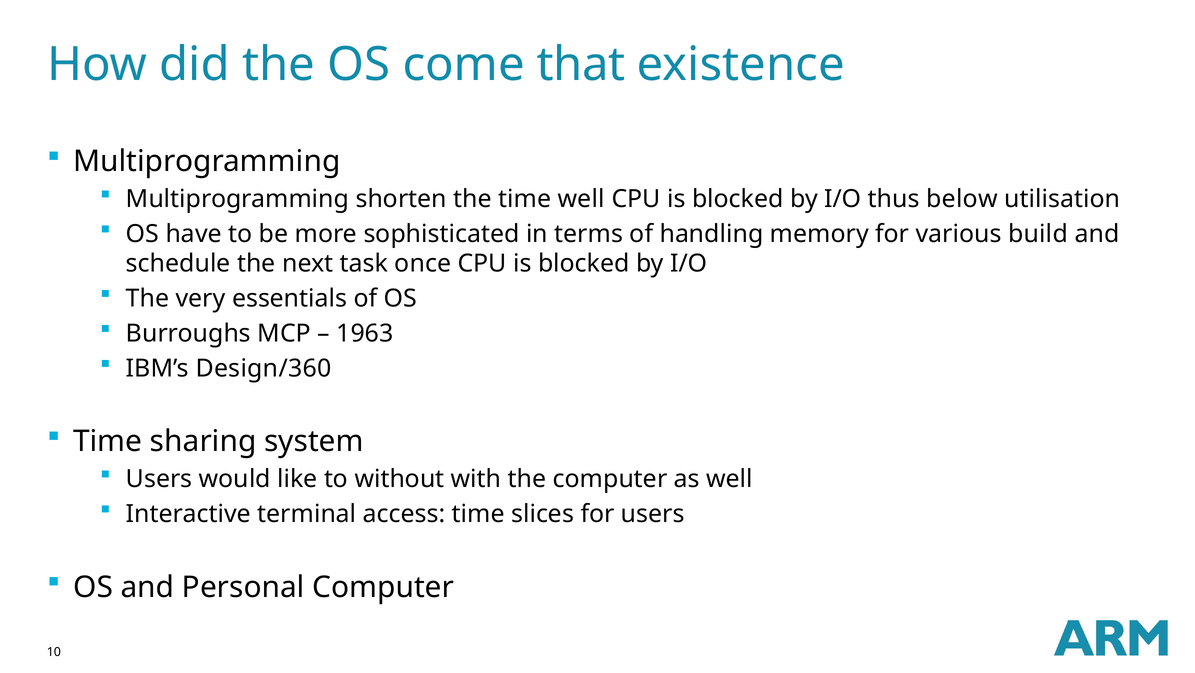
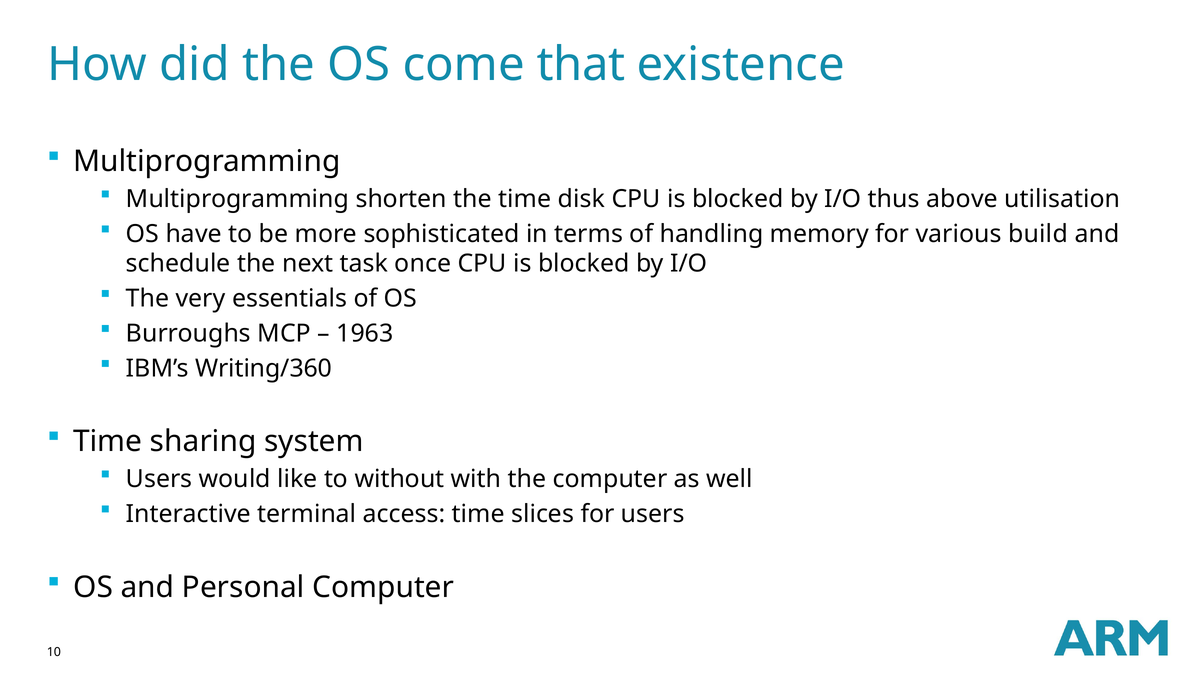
time well: well -> disk (581, 199)
below: below -> above (962, 199)
Design/360: Design/360 -> Writing/360 (264, 368)
